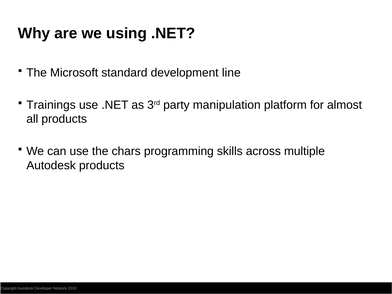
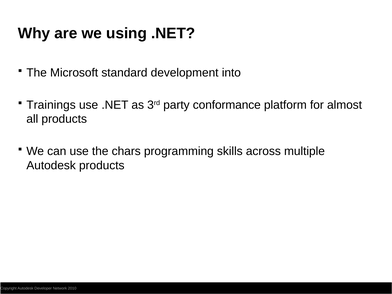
line: line -> into (231, 73)
manipulation: manipulation -> conformance (227, 105)
